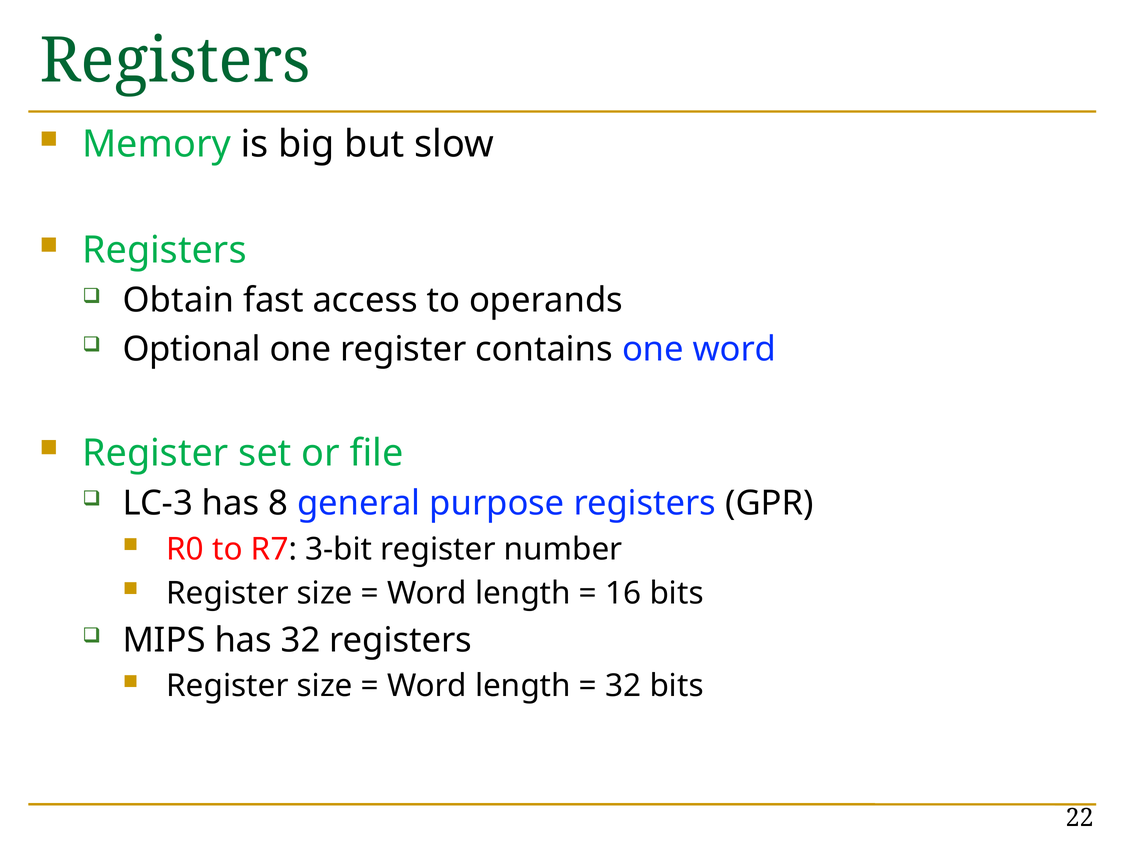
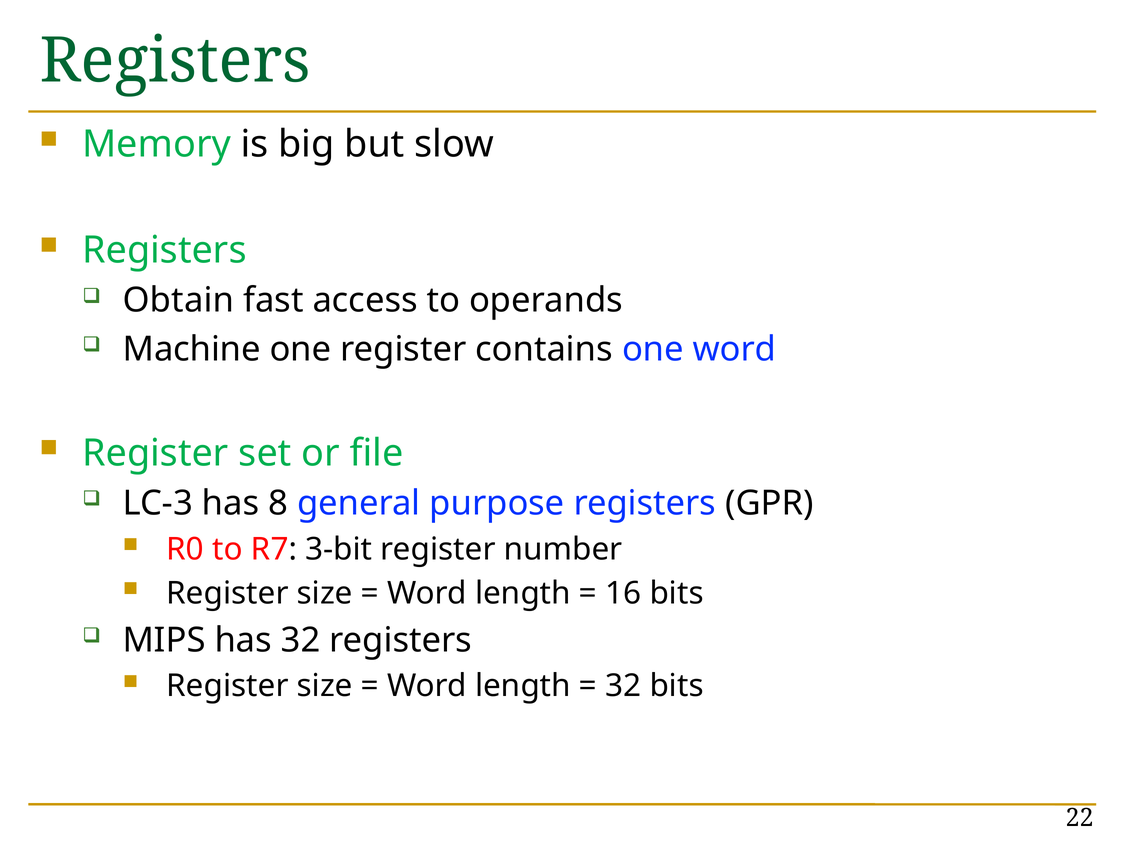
Optional: Optional -> Machine (192, 349)
